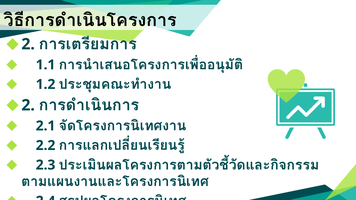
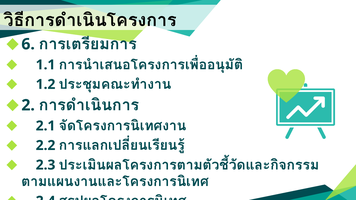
2: 2 -> 6 (28, 44)
